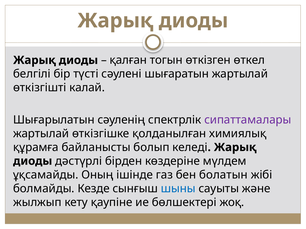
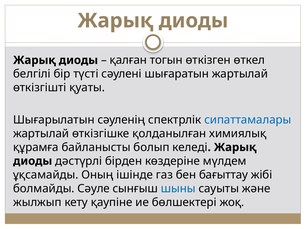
калай: калай -> қуаты (87, 88)
сипаттамалары colour: purple -> blue (248, 120)
болатын: болатын -> бағыттау (224, 175)
Кезде: Кезде -> Сәуле (94, 189)
